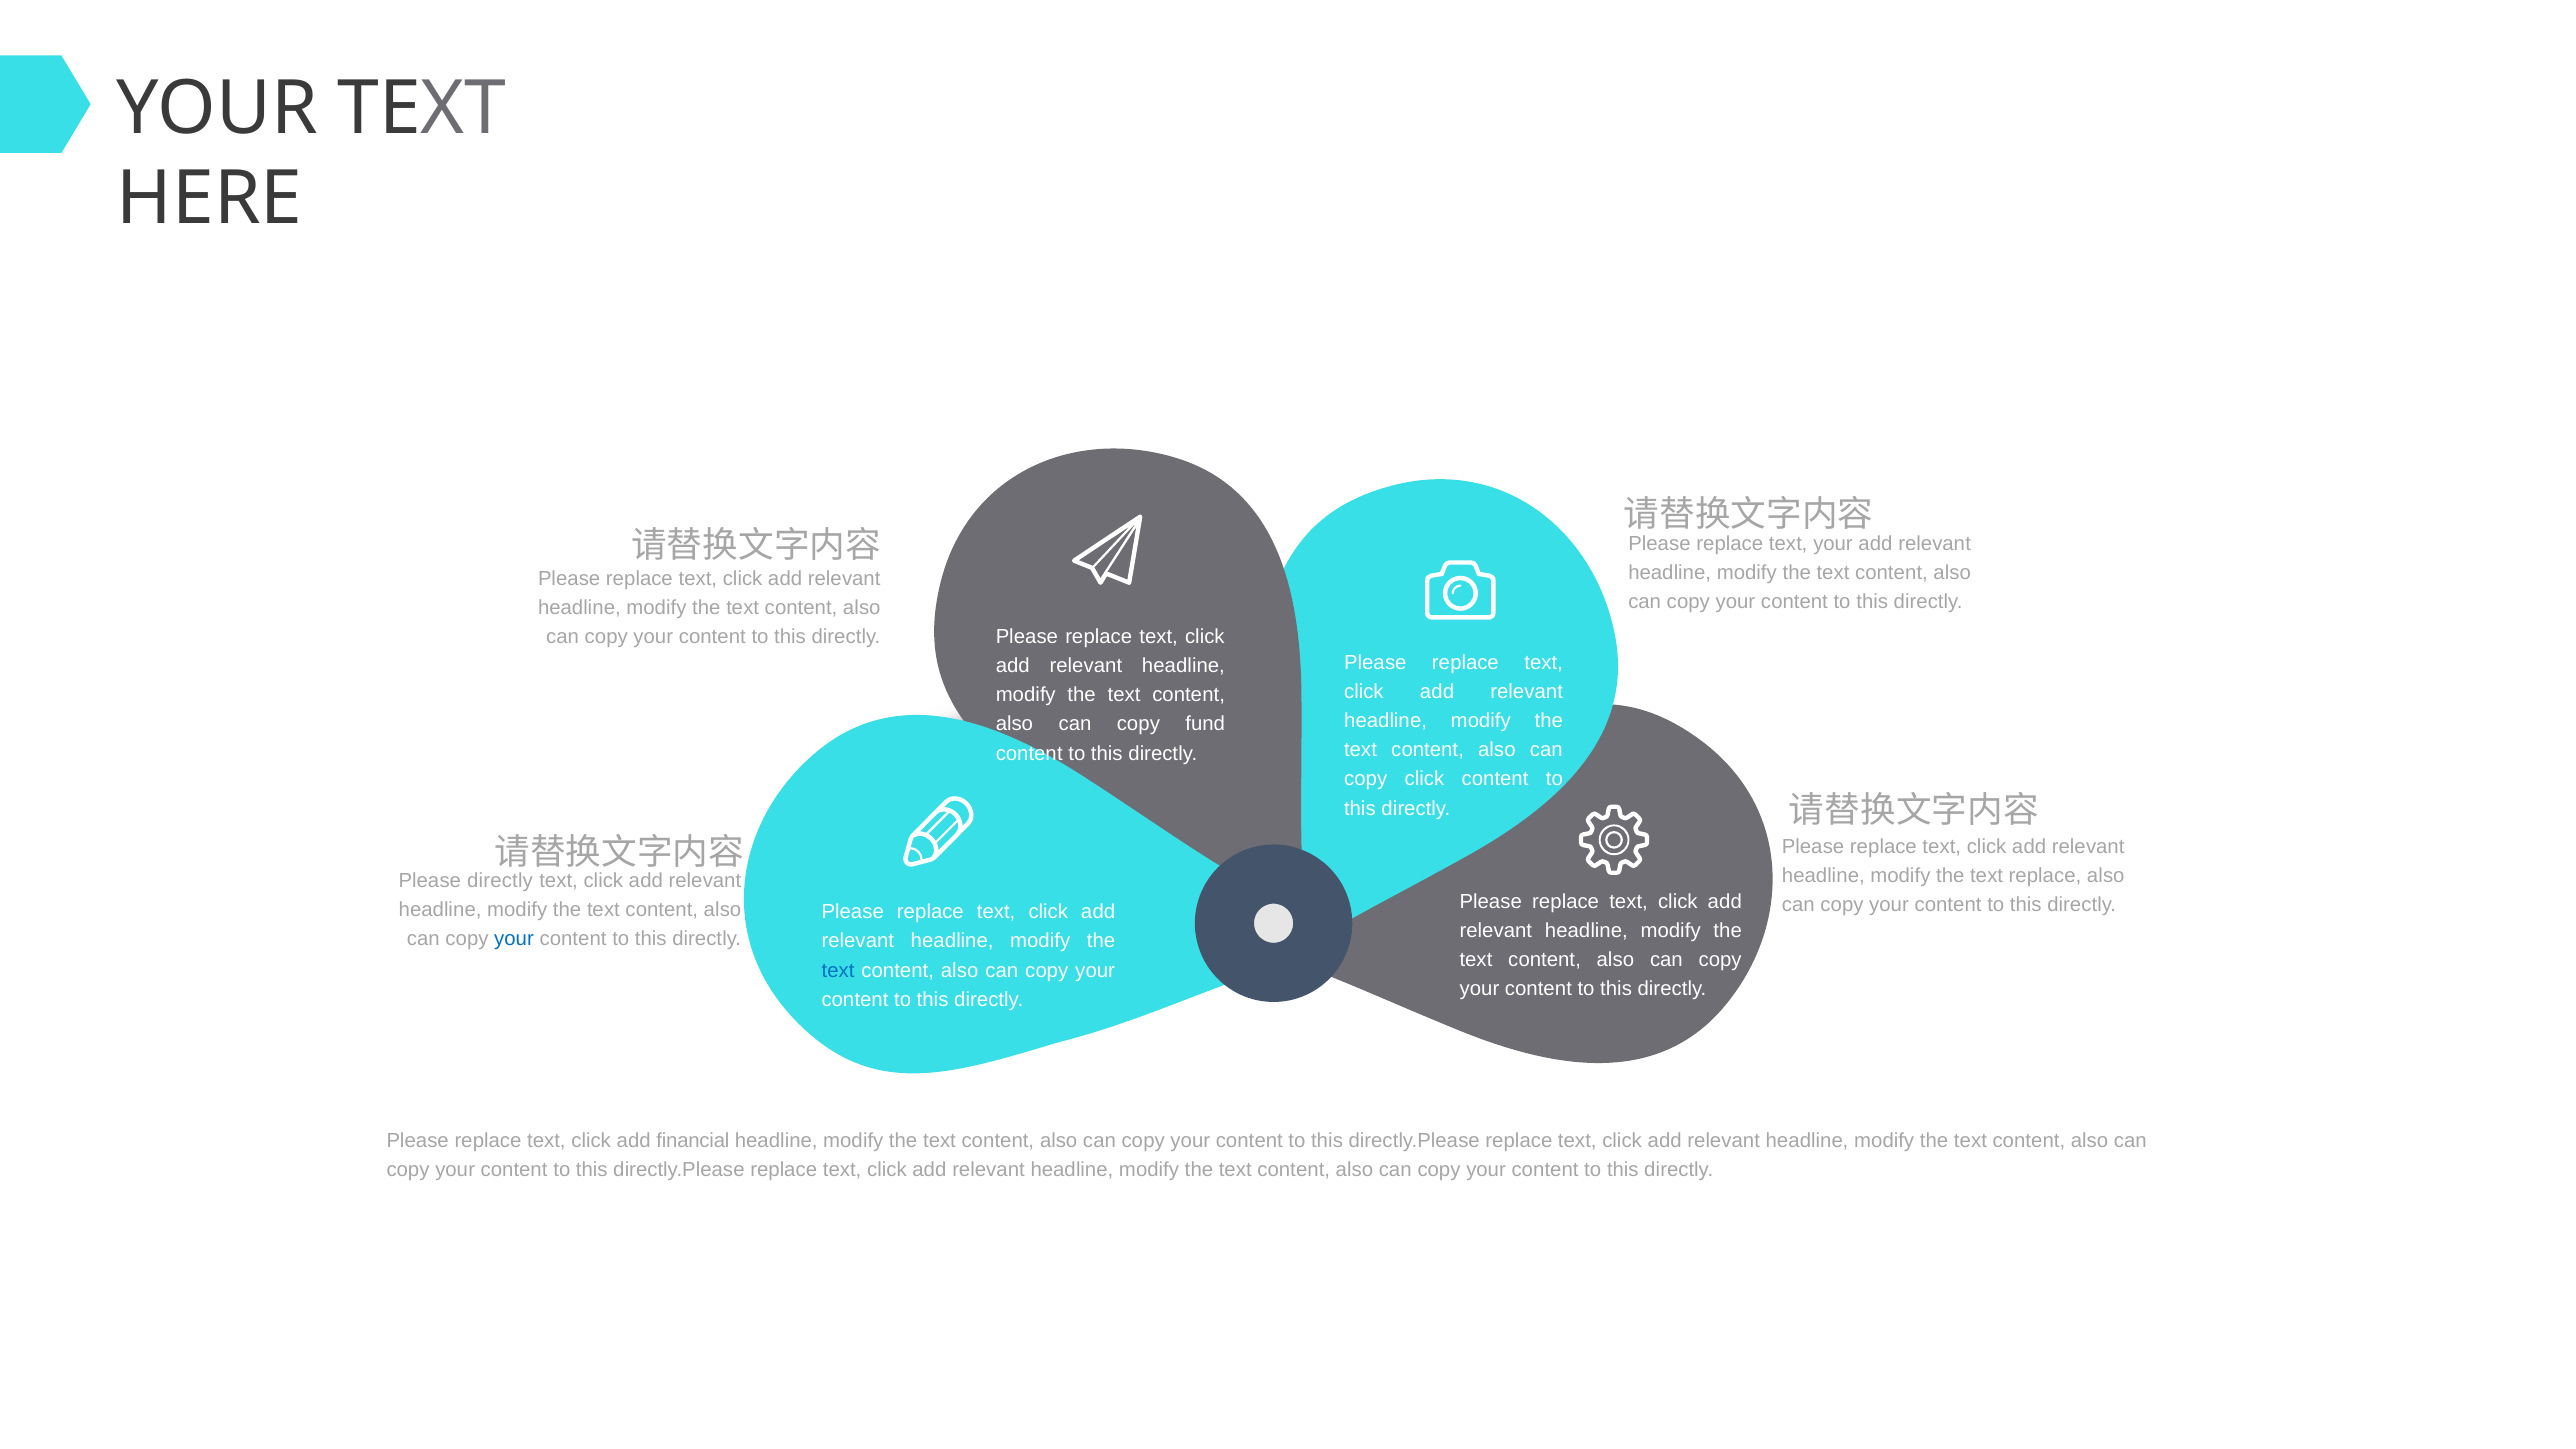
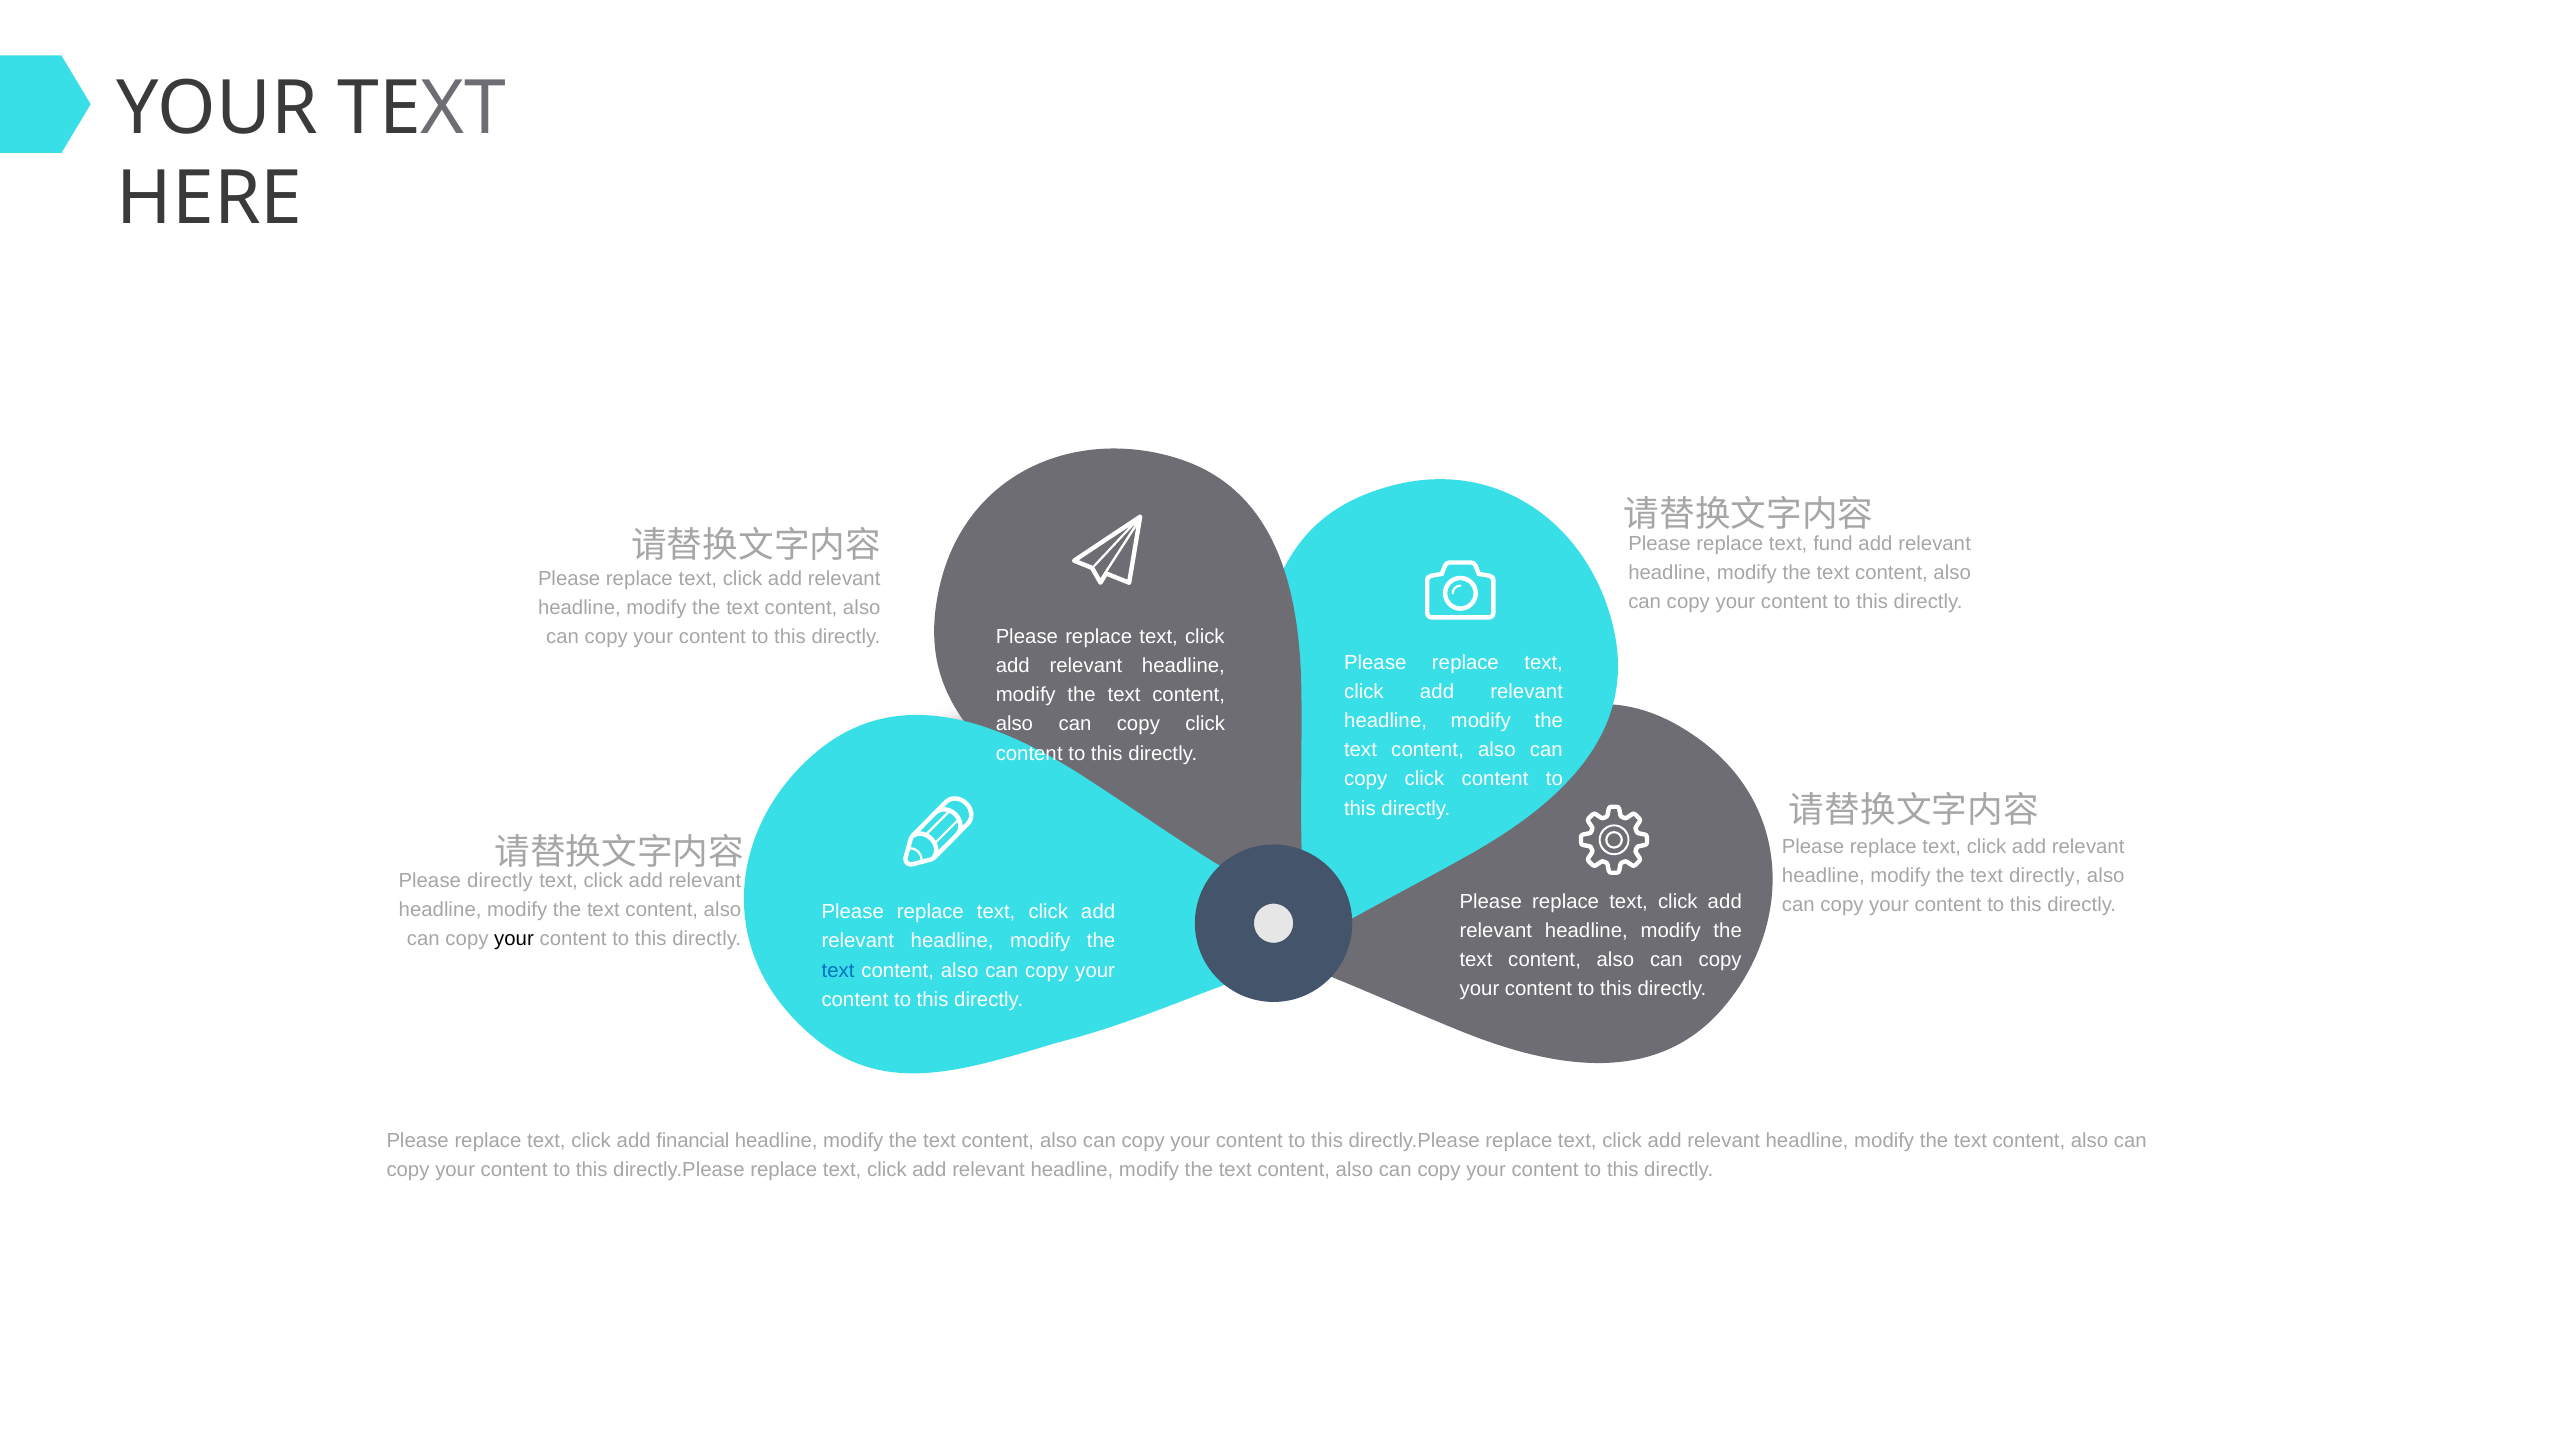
text your: your -> fund (1833, 543)
fund: fund -> click (1205, 724)
text replace: replace -> directly (2045, 876)
your colour: blue -> black (514, 939)
